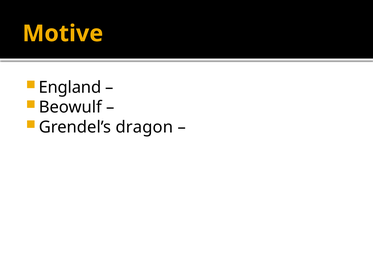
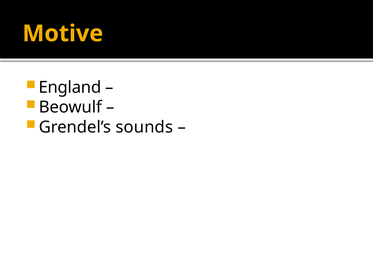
dragon: dragon -> sounds (144, 127)
